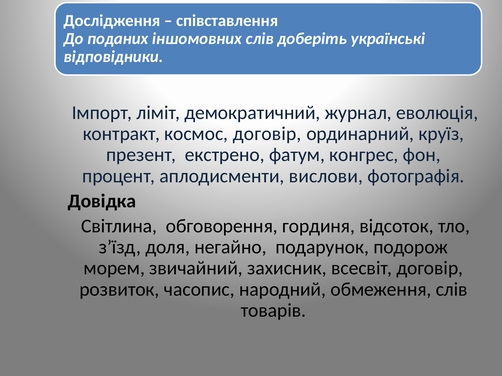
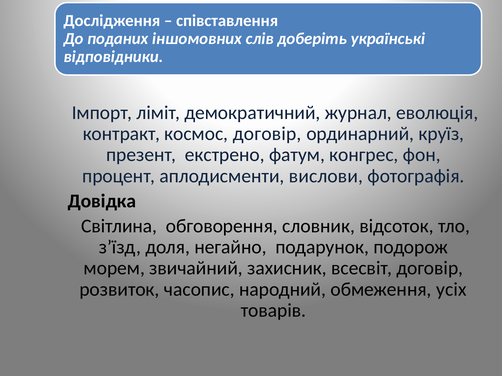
гординя: гординя -> словник (319, 226)
обмеження слів: слів -> усіх (451, 290)
